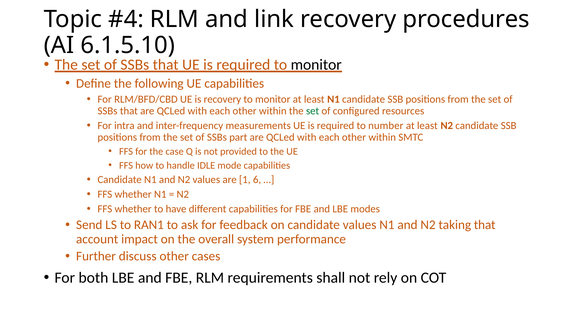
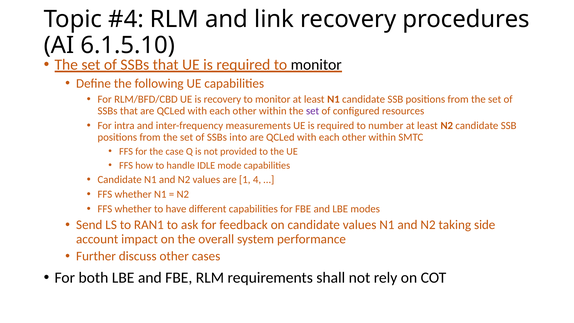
set colour: green -> purple (313, 111)
part: part -> into (238, 137)
6: 6 -> 4 (257, 180)
taking that: that -> side (485, 225)
